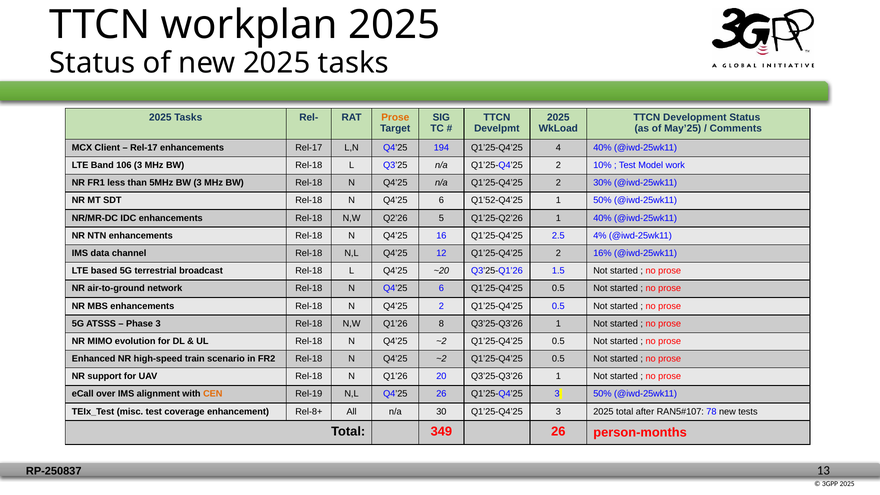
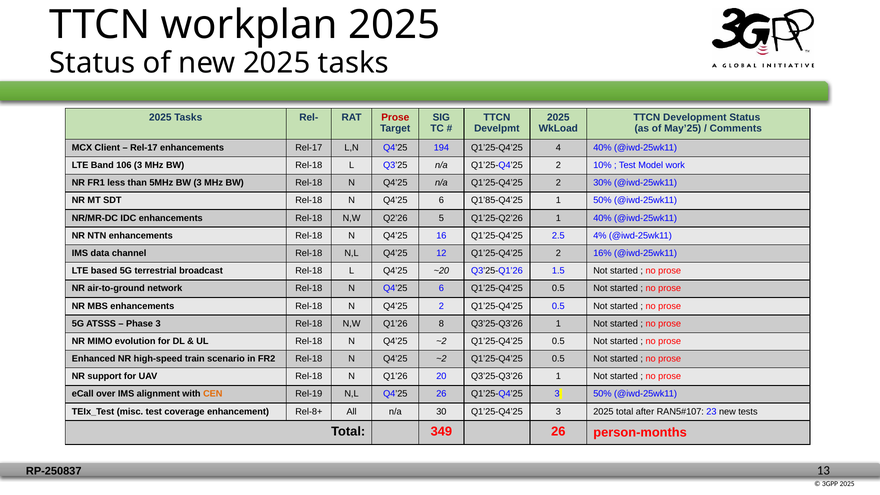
Prose colour: orange -> red (395, 117)
Q1’52-Q4’25: Q1’52-Q4’25 -> Q1’85-Q4’25 (497, 200)
78: 78 -> 23 (711, 412)
